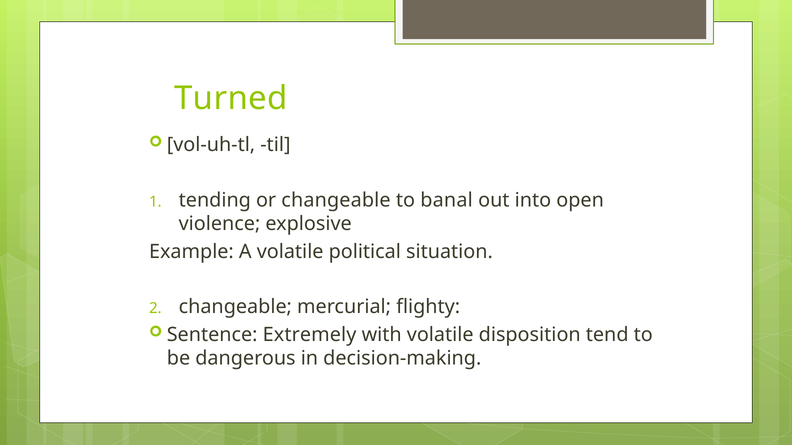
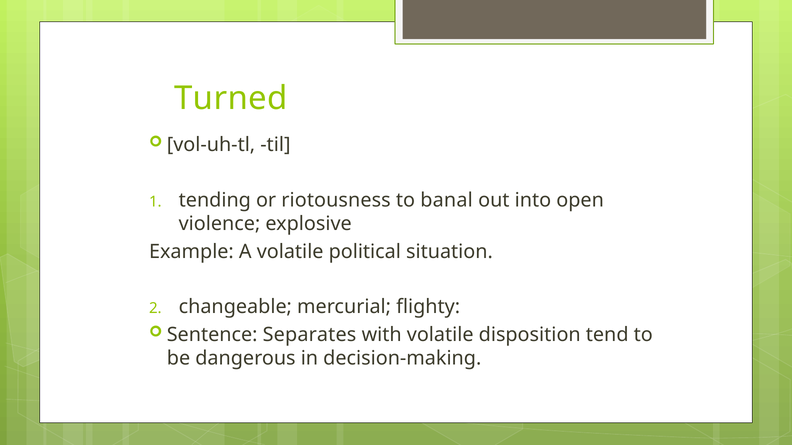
or changeable: changeable -> riotousness (336, 200)
Extremely: Extremely -> Separates (310, 335)
